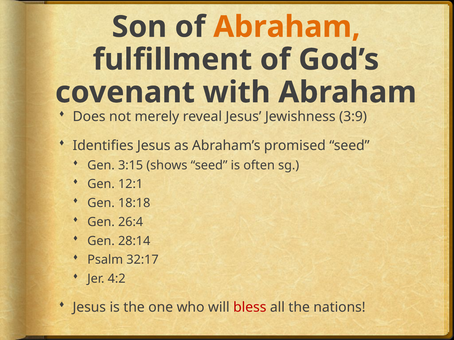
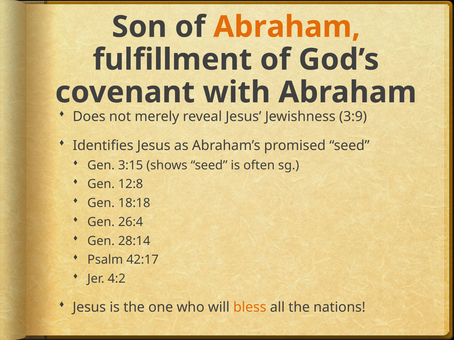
12:1: 12:1 -> 12:8 (131, 184)
32:17: 32:17 -> 42:17 (143, 260)
bless colour: red -> orange (250, 308)
